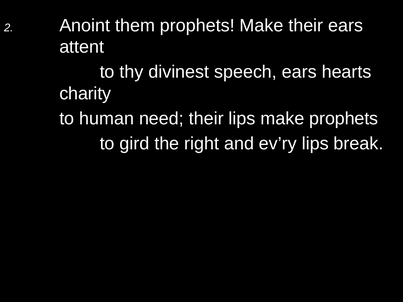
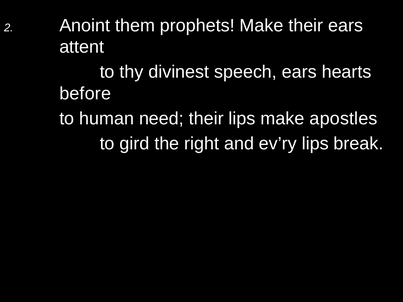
charity: charity -> before (85, 94)
make prophets: prophets -> apostles (344, 119)
